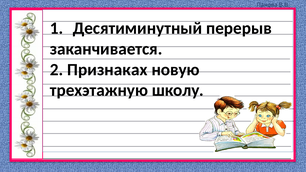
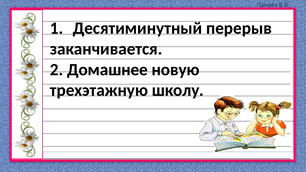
Признаках: Признаках -> Домашнее (107, 70)
